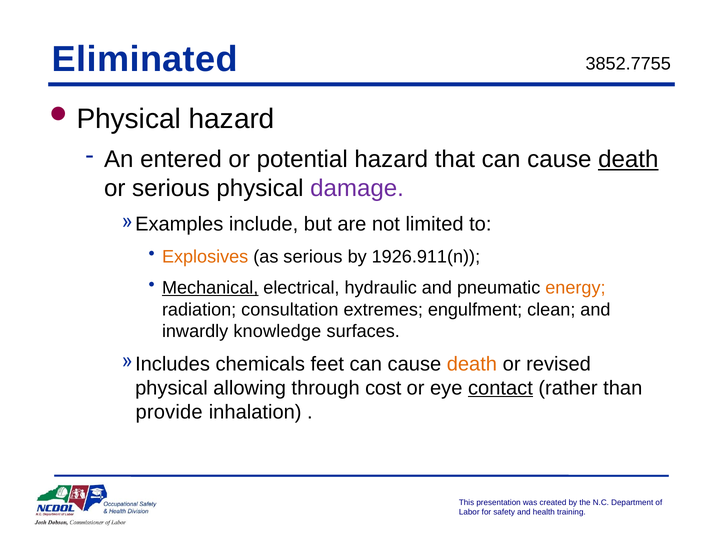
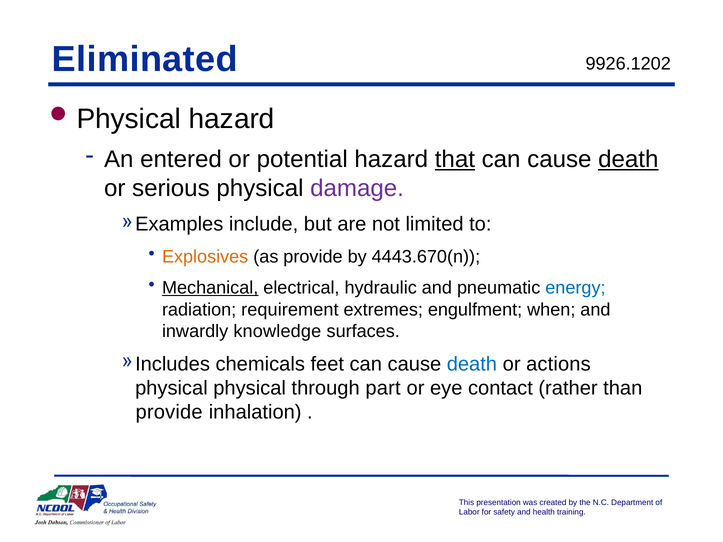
3852.7755: 3852.7755 -> 9926.1202 (628, 64)
that underline: none -> present (455, 160)
as serious: serious -> provide (313, 257)
1926.911(n: 1926.911(n -> 4443.670(n (426, 257)
energy colour: orange -> blue (575, 288)
consultation: consultation -> requirement (290, 310)
clean: clean -> when (551, 310)
death colour: orange -> blue (472, 364)
revised: revised -> actions (558, 364)
physical allowing: allowing -> physical (250, 388)
cost: cost -> part (383, 388)
contact underline: present -> none (500, 388)
